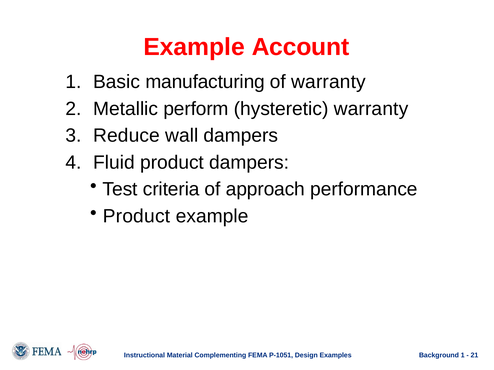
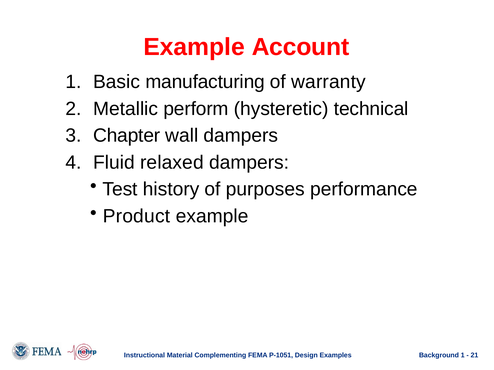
hysteretic warranty: warranty -> technical (371, 109)
Reduce: Reduce -> Chapter (127, 136)
Fluid product: product -> relaxed (172, 163)
criteria: criteria -> history (171, 190)
approach: approach -> purposes (265, 190)
